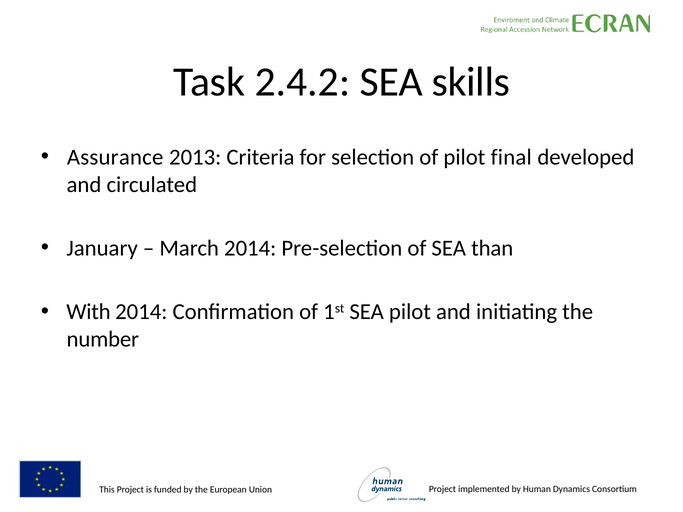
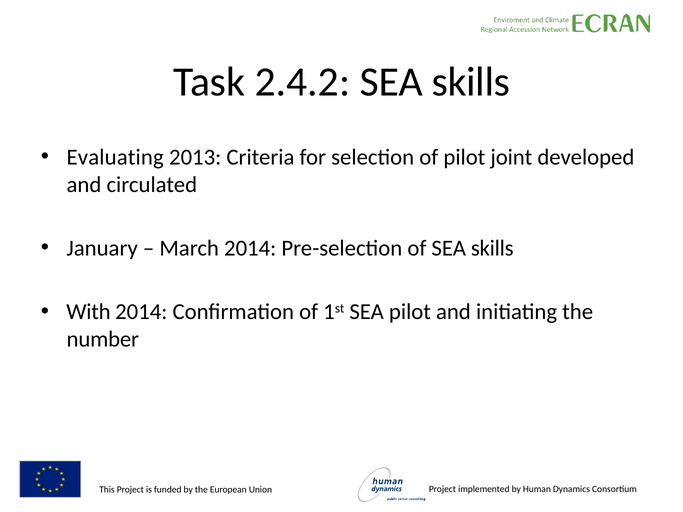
Assurance: Assurance -> Evaluating (115, 157)
final: final -> joint (511, 157)
of SEA than: than -> skills (492, 248)
